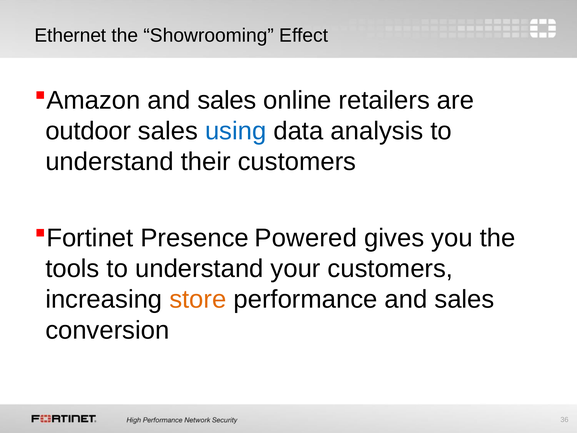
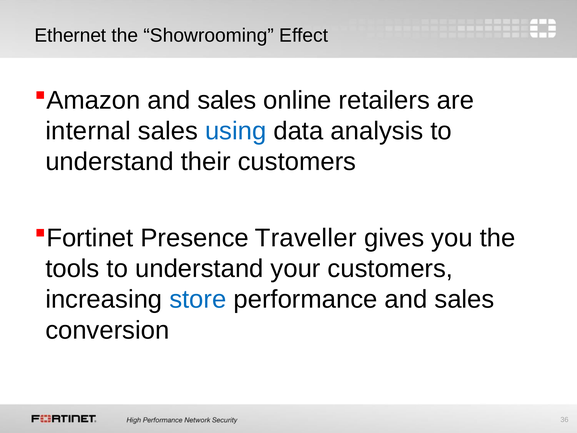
outdoor: outdoor -> internal (88, 131)
Powered: Powered -> Traveller (306, 238)
store colour: orange -> blue (198, 299)
